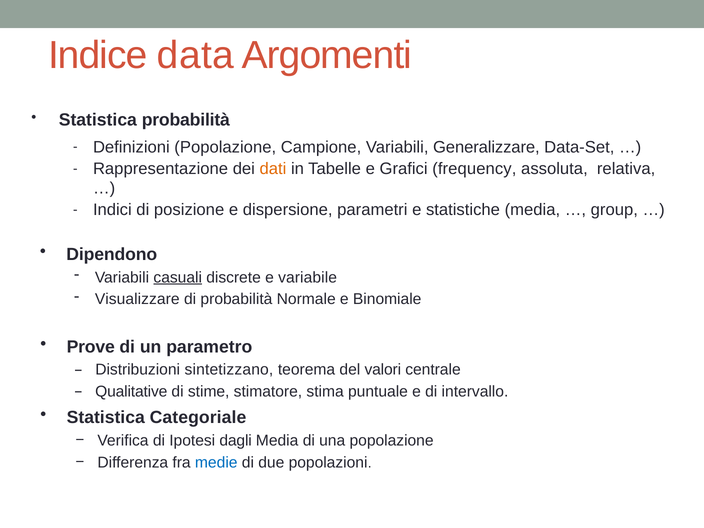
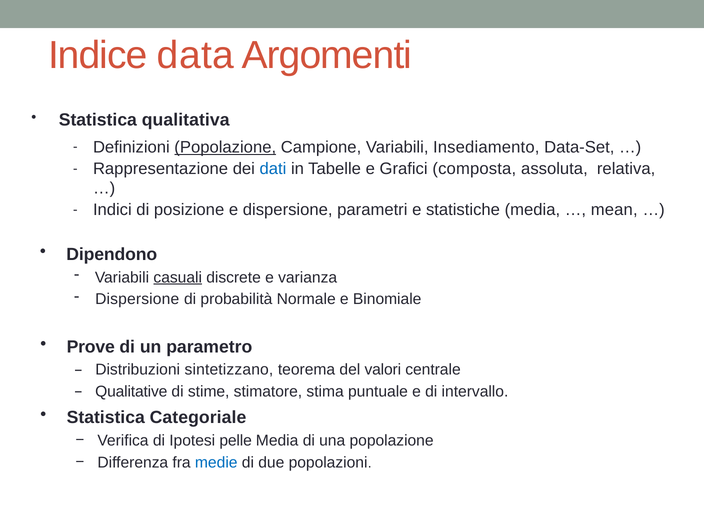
Statistica probabilità: probabilità -> qualitativa (186, 120)
Popolazione underline: none -> present (225, 147)
Generalizzare: Generalizzare -> Insediamento (486, 147)
dati colour: orange -> blue (273, 169)
frequency: frequency -> composta (474, 169)
group: group -> mean (614, 210)
variabile: variabile -> varianza (308, 277)
Visualizzare: Visualizzare -> Dispersione (137, 299)
dagli: dagli -> pelle (236, 440)
